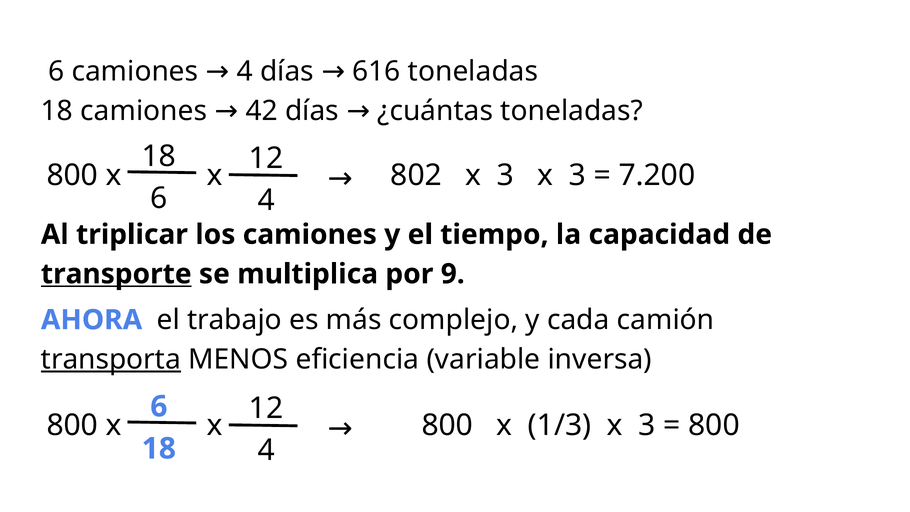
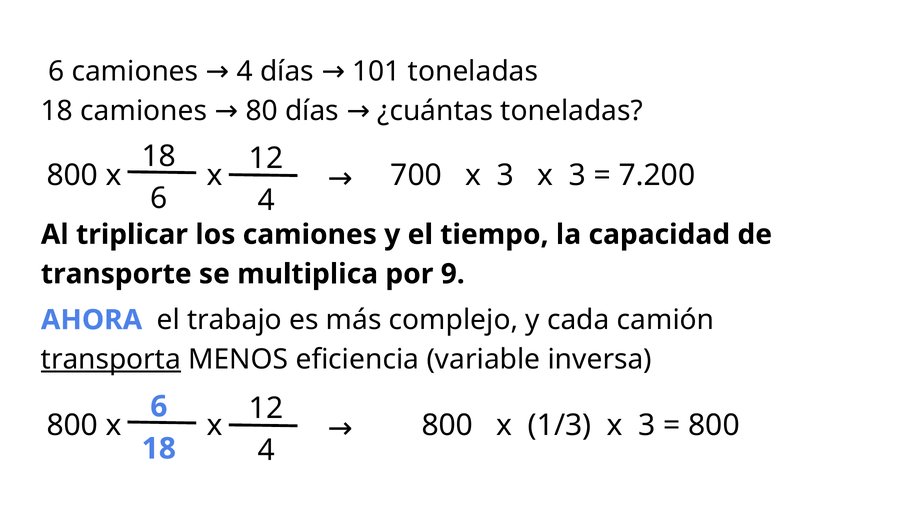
616: 616 -> 101 (376, 71)
42: 42 -> 80 (262, 111)
802: 802 -> 700 (416, 175)
transporte underline: present -> none (116, 274)
